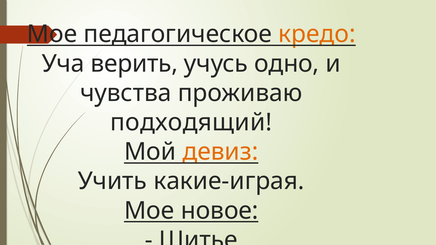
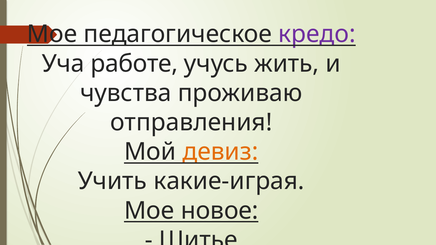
кредо colour: orange -> purple (317, 34)
верить: верить -> работе (134, 64)
одно: одно -> жить (287, 64)
подходящий: подходящий -> отправления (191, 123)
